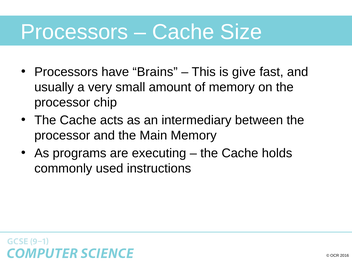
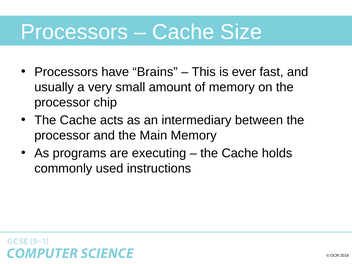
give: give -> ever (244, 72)
